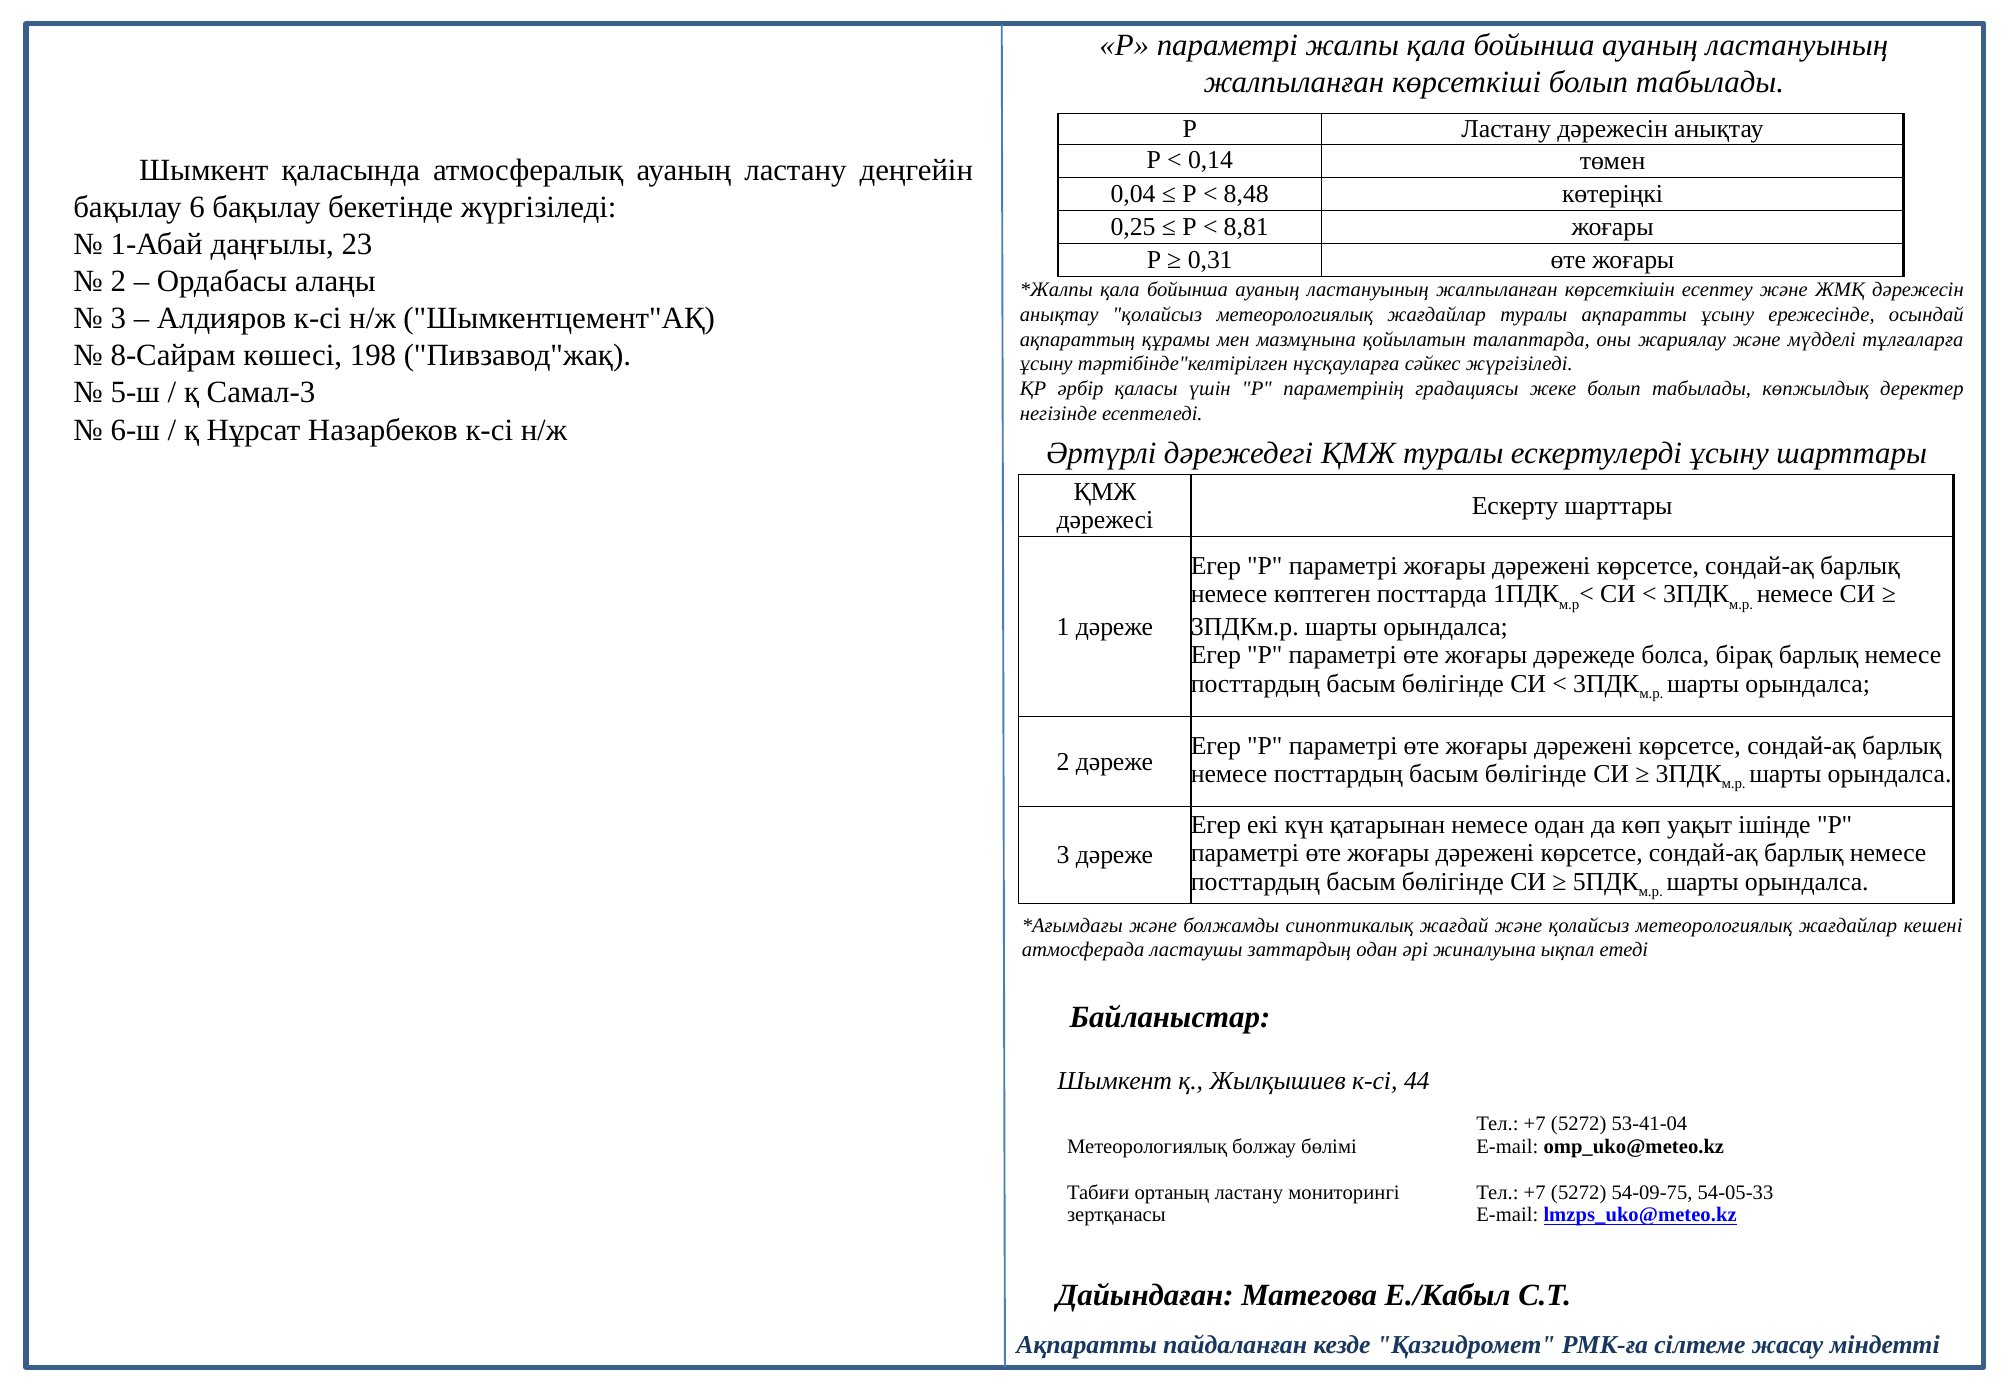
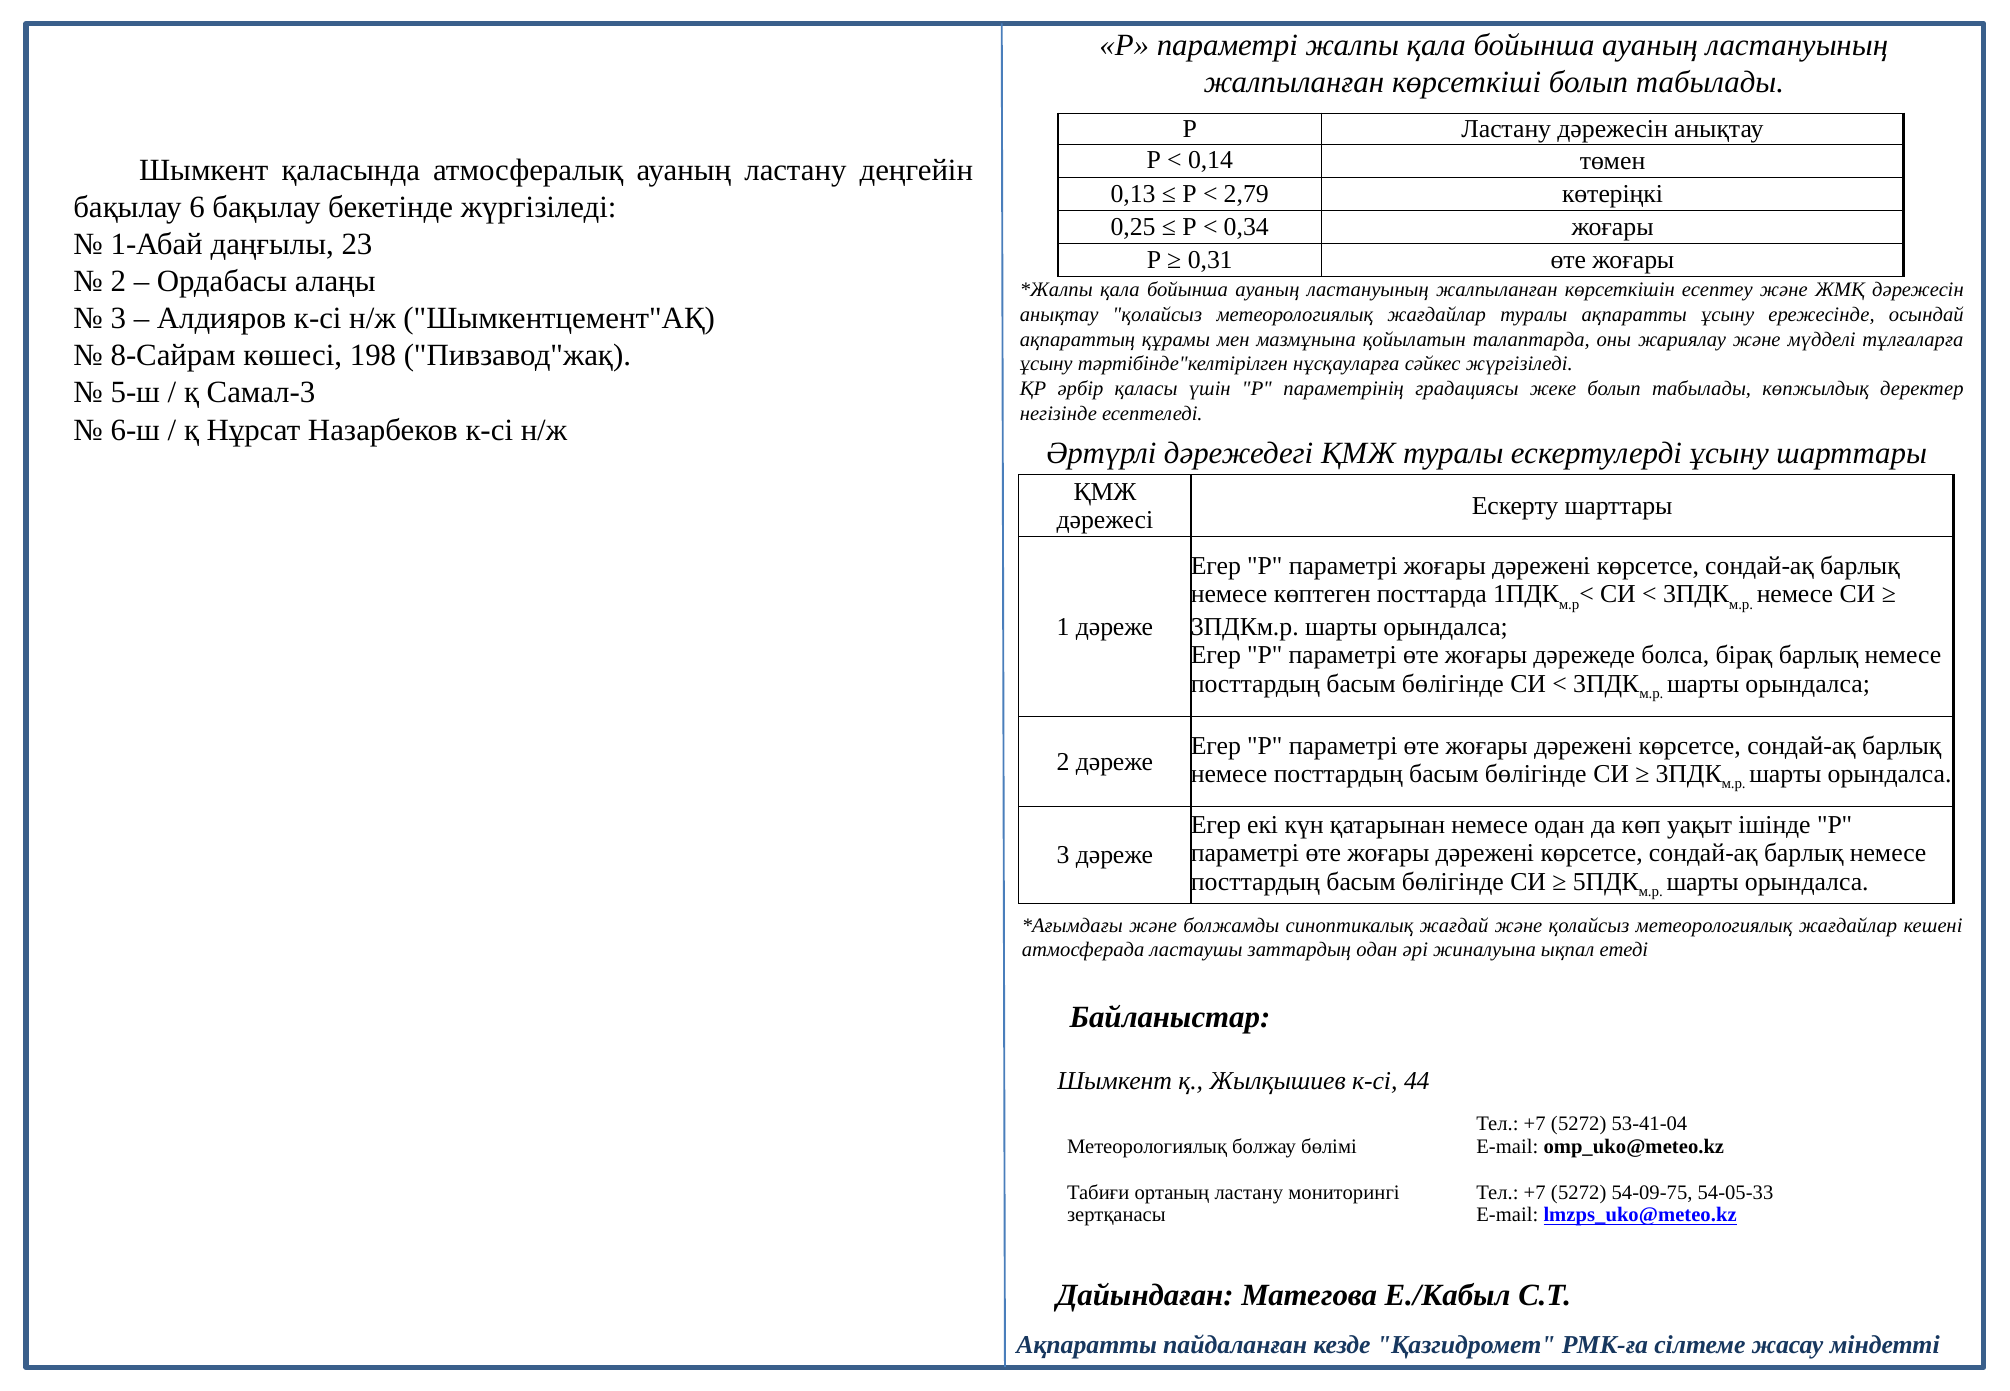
0,04: 0,04 -> 0,13 (1133, 194)
8,48: 8,48 -> 2,79 (1246, 194)
8,81: 8,81 -> 0,34 (1246, 227)
